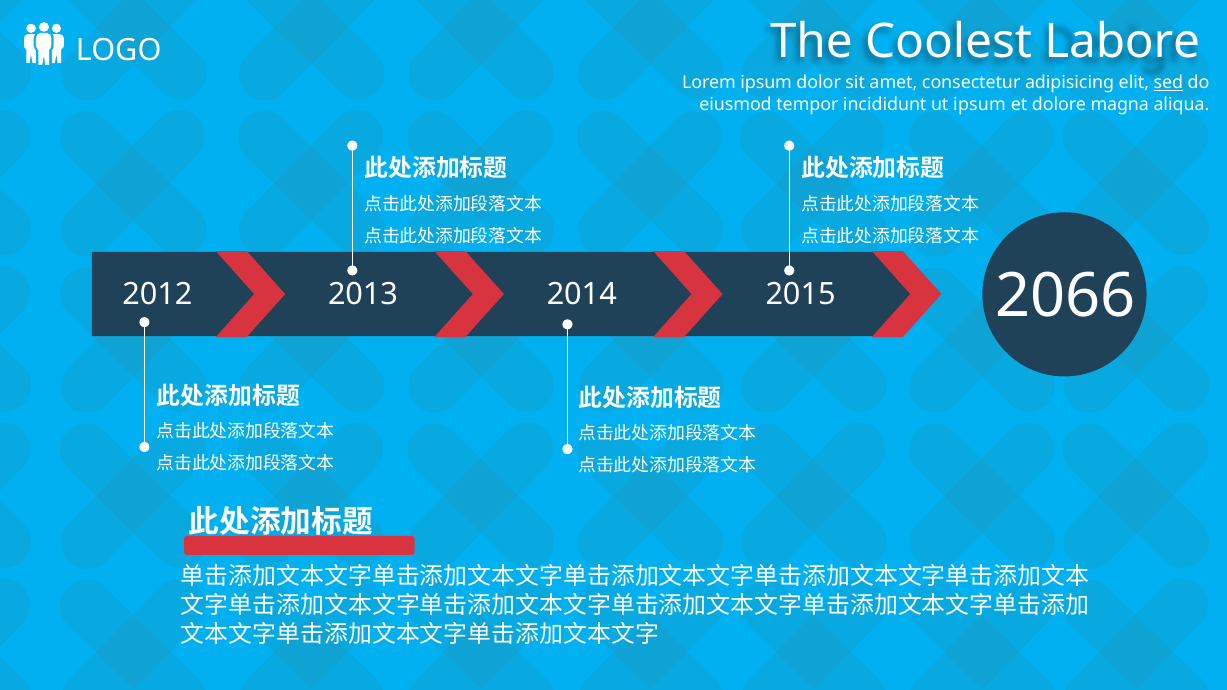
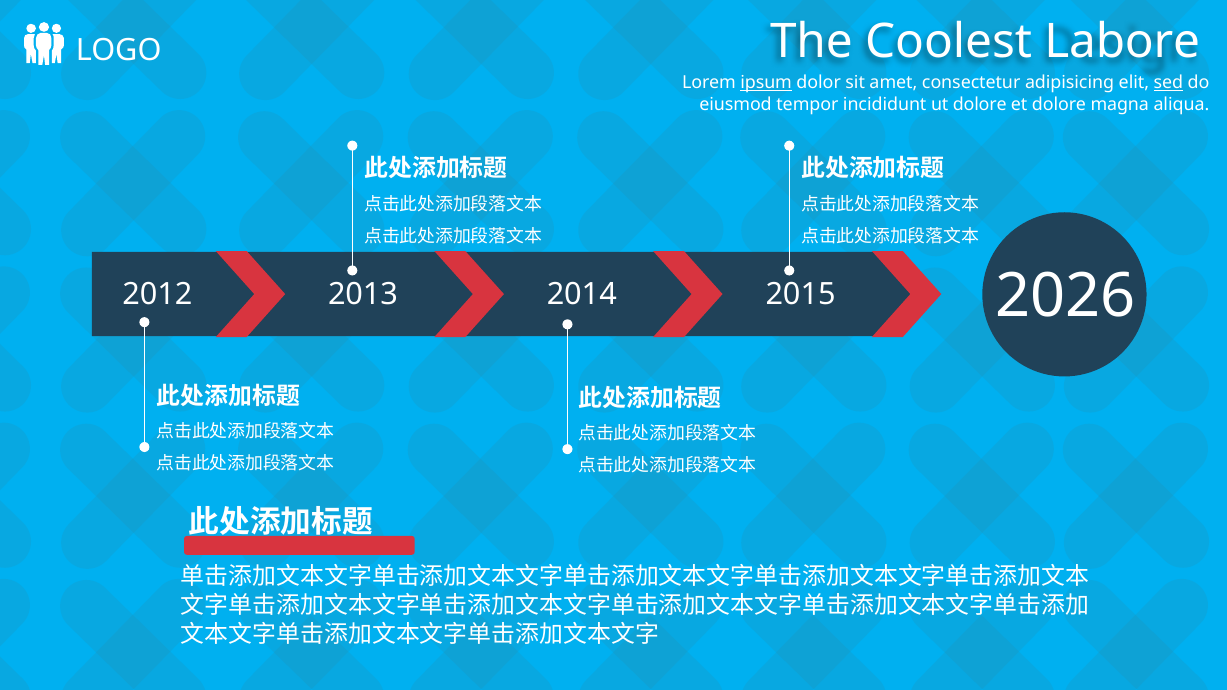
ipsum underline: none -> present (766, 83)
ut ipsum: ipsum -> dolore (980, 104)
2066: 2066 -> 2026 (1066, 297)
